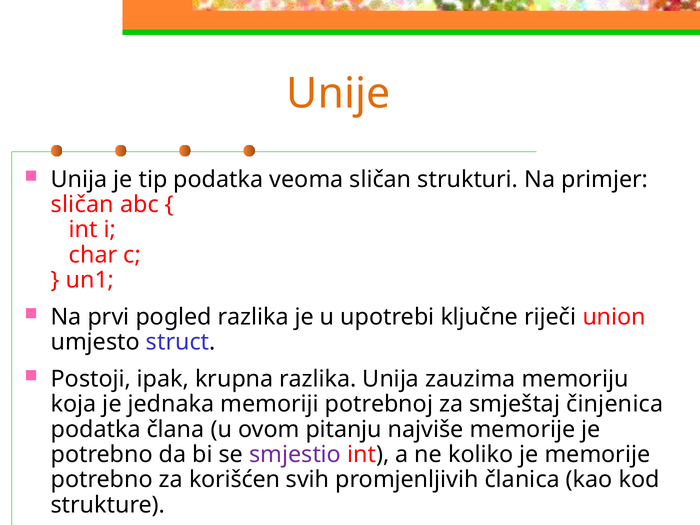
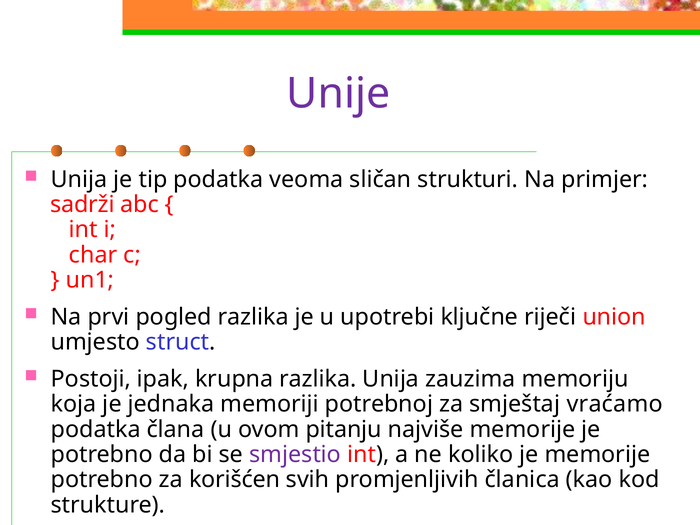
Unije colour: orange -> purple (338, 93)
sličan: sličan -> sadrži (83, 205)
činjenica: činjenica -> vraćamo (615, 404)
